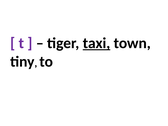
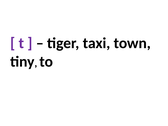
taxi underline: present -> none (97, 43)
